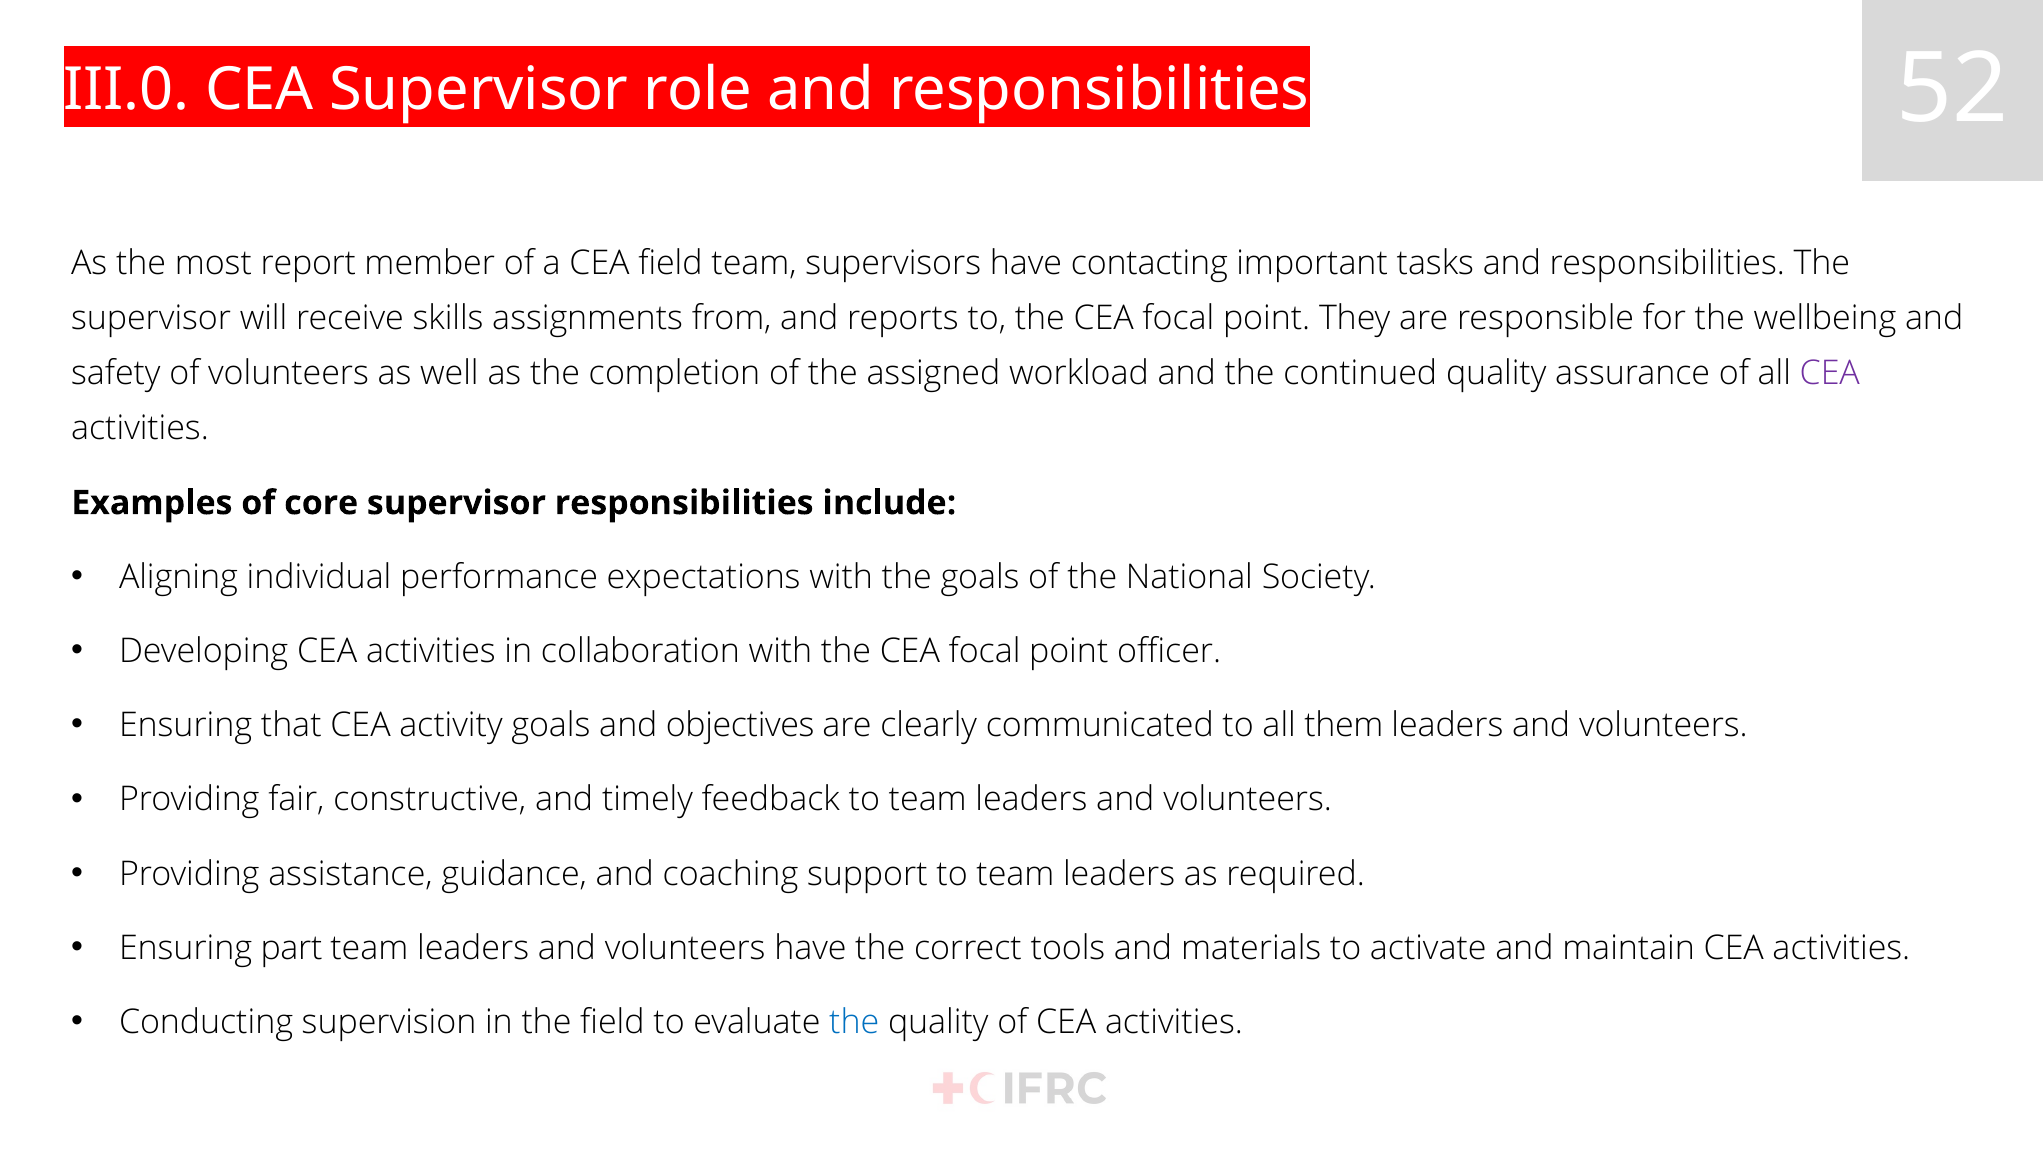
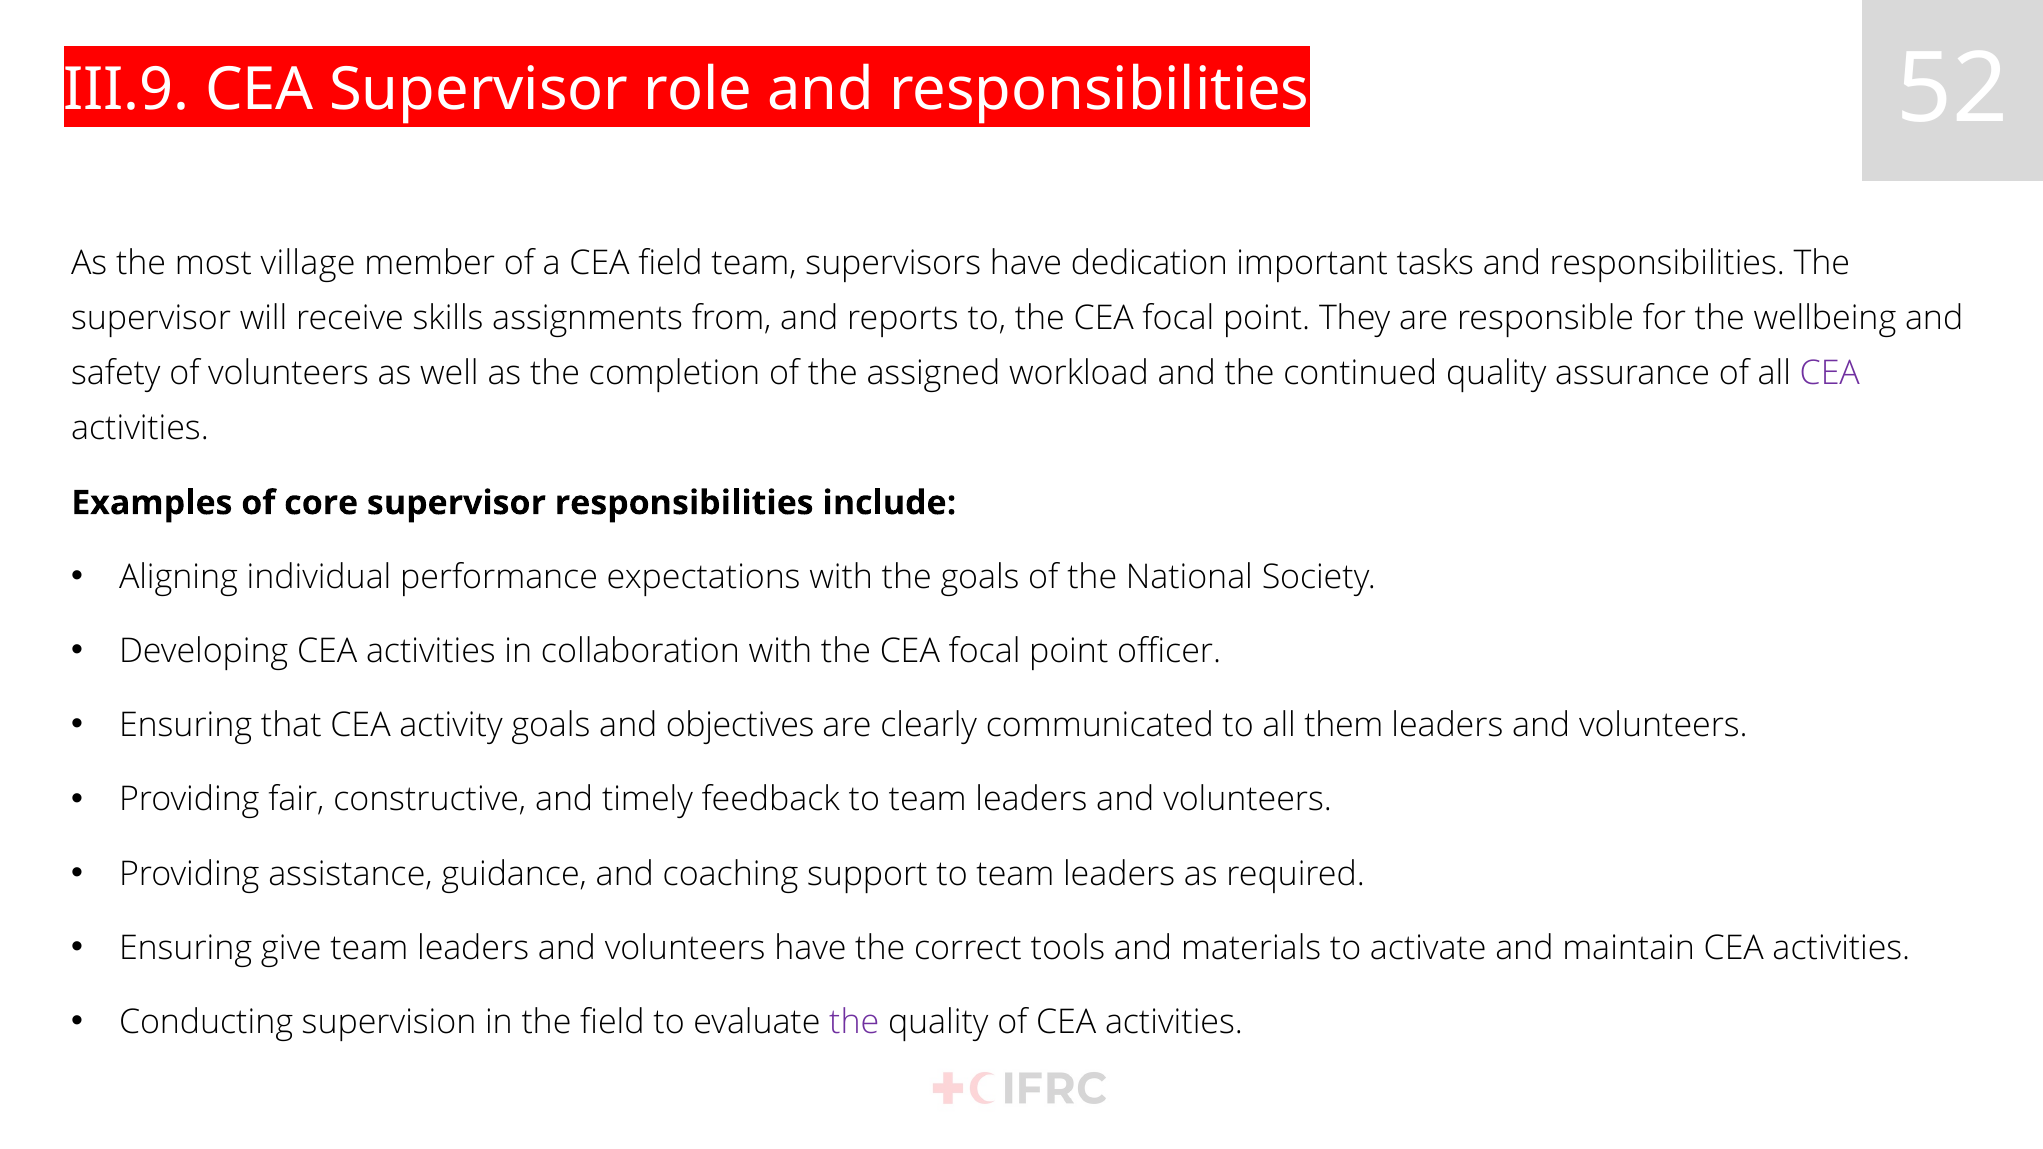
III.0: III.0 -> III.9 (127, 90)
report: report -> village (308, 264)
contacting: contacting -> dedication (1149, 264)
part: part -> give (291, 948)
the colour: blue -> purple (854, 1022)
